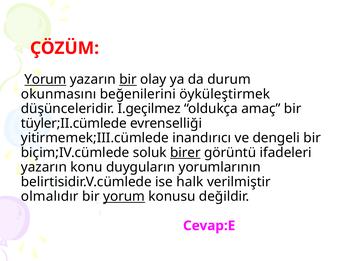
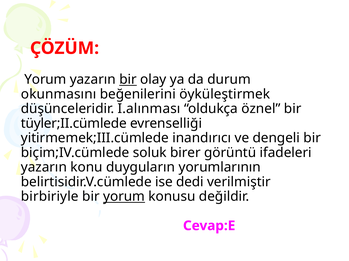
Yorum underline: present -> none (45, 80)
I.geçilmez: I.geçilmez -> I.alınması (149, 109)
amaç: amaç -> öznel (261, 109)
birer underline: present -> none (185, 153)
halk: halk -> dedi (190, 182)
olmalıdır: olmalıdır -> birbiriyle (50, 197)
